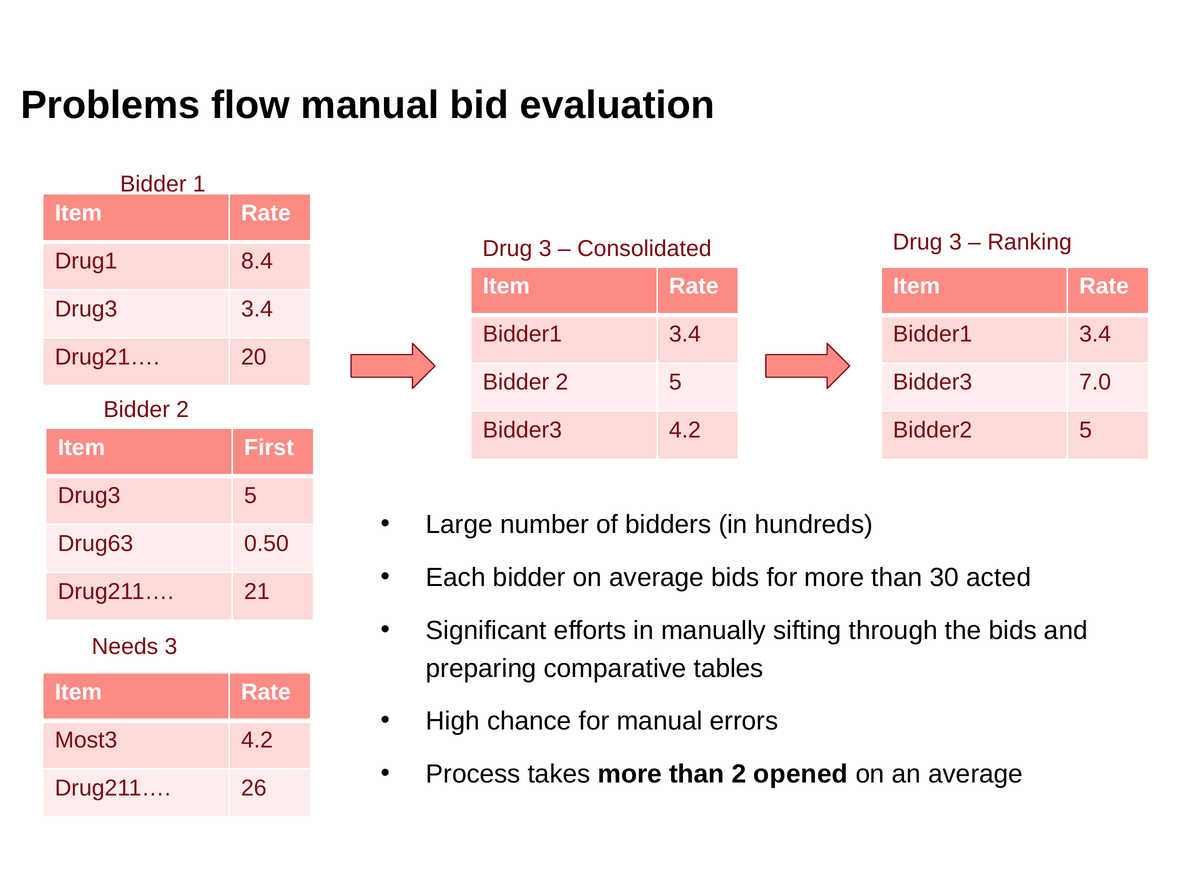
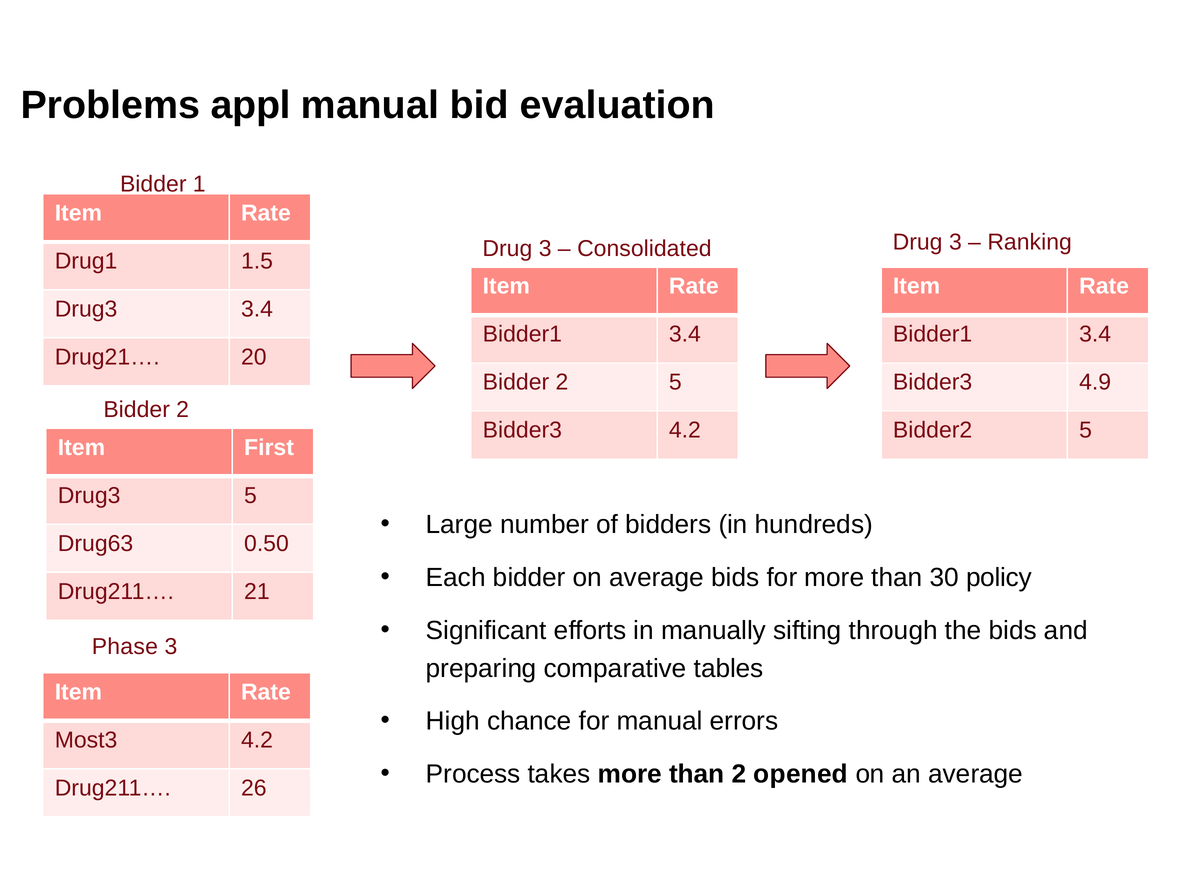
flow: flow -> appl (251, 105)
8.4: 8.4 -> 1.5 (257, 261)
7.0: 7.0 -> 4.9 (1095, 382)
acted: acted -> policy (999, 578)
Needs: Needs -> Phase (125, 647)
